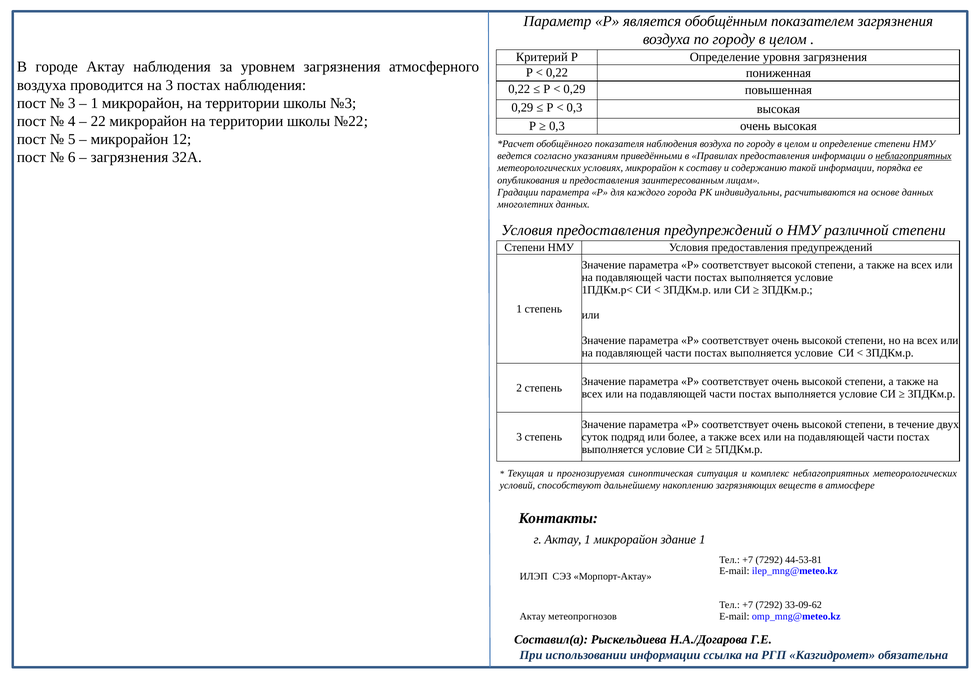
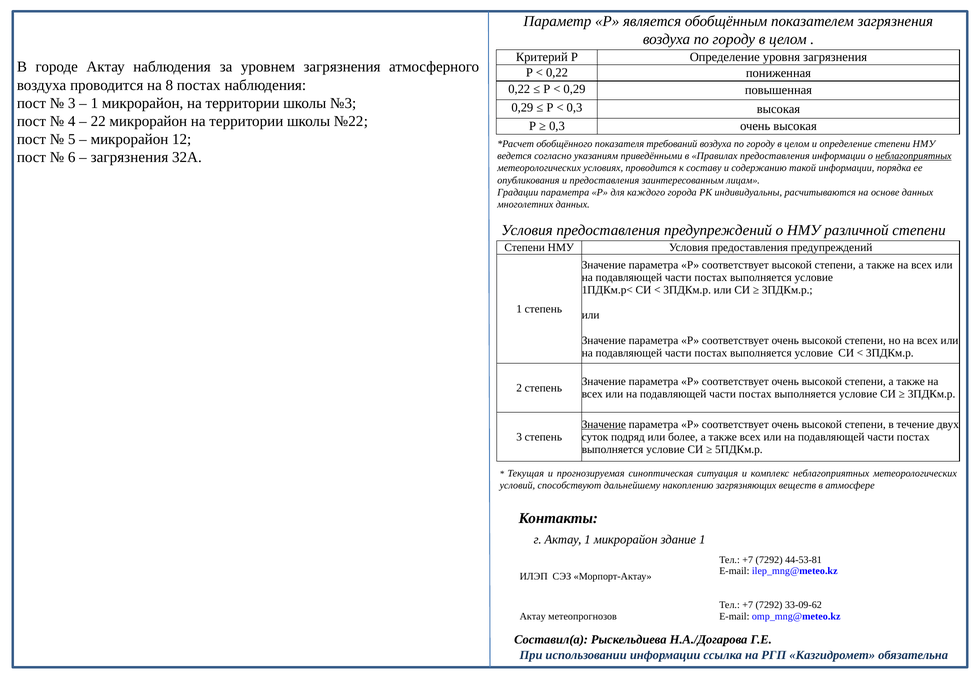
на 3: 3 -> 8 (169, 85)
показателя наблюдения: наблюдения -> требований (672, 144)
условиях микрорайон: микрорайон -> проводится (651, 168)
Значение underline: none -> present (604, 424)
